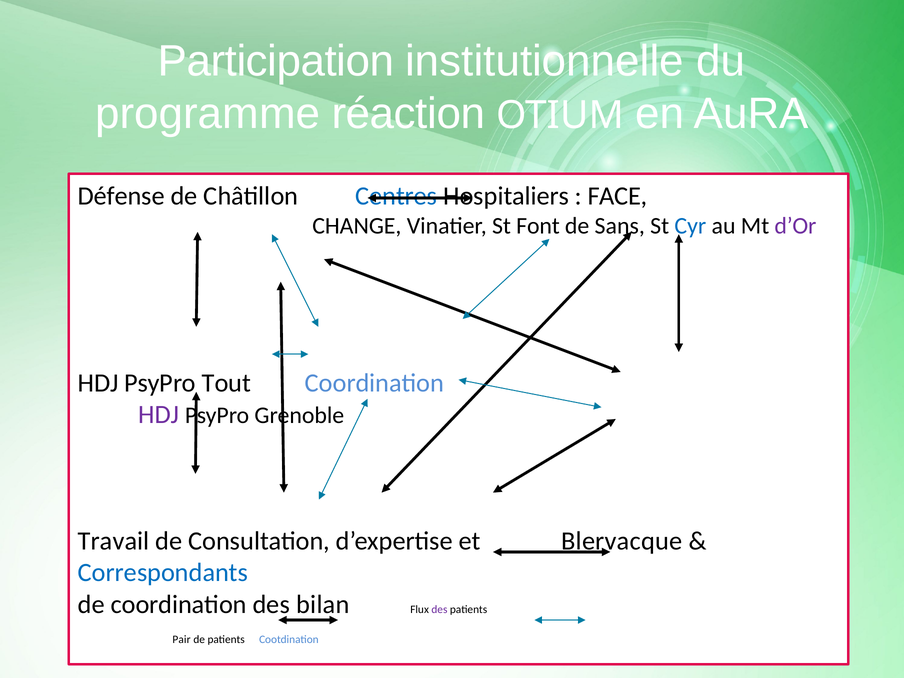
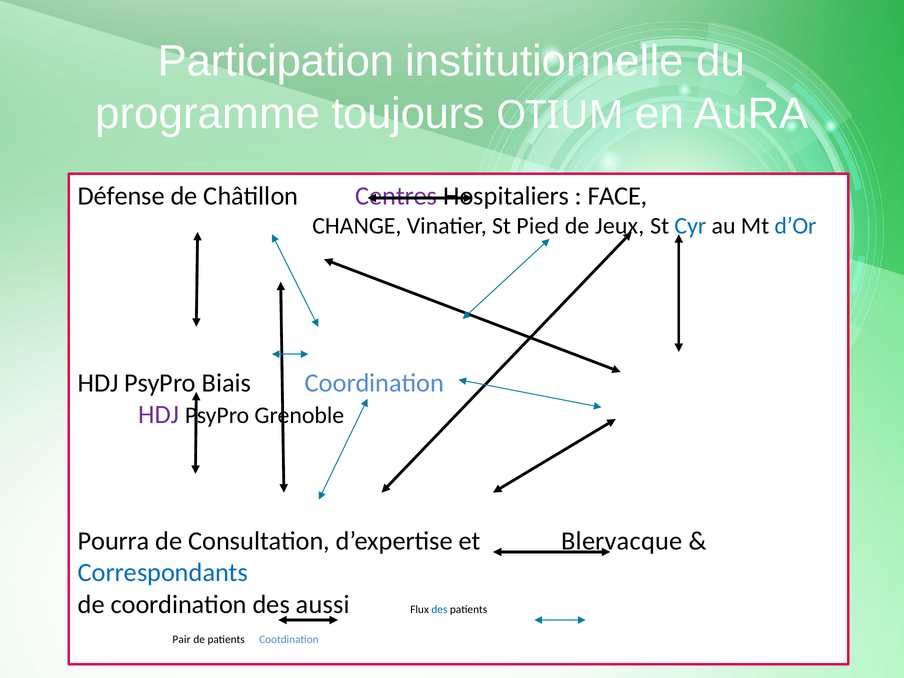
réaction: réaction -> toujours (408, 114)
Centres colour: blue -> purple (396, 196)
Font: Font -> Pied (538, 226)
Sans: Sans -> Jeux (620, 226)
d’Or colour: purple -> blue (795, 226)
Tout: Tout -> Biais (226, 383)
Travail: Travail -> Pourra (114, 541)
bilan: bilan -> aussi (323, 604)
des colour: purple -> blue (439, 609)
